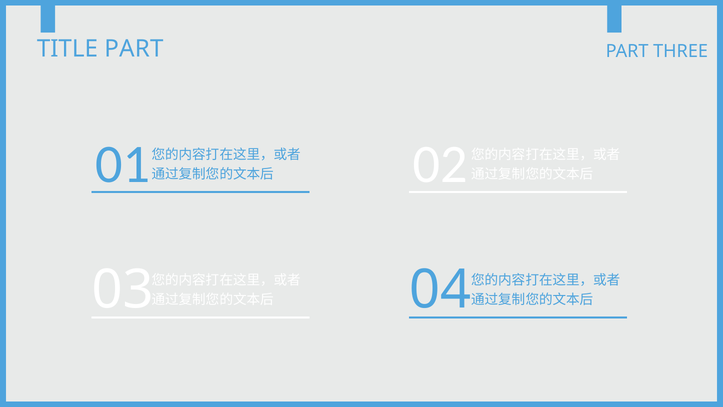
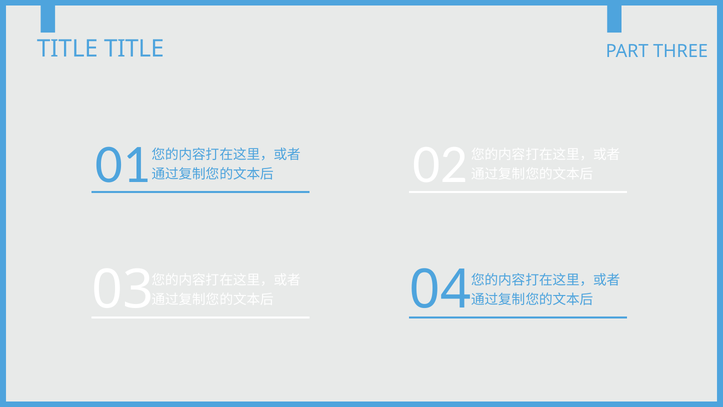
TITLE PART: PART -> TITLE (134, 49)
